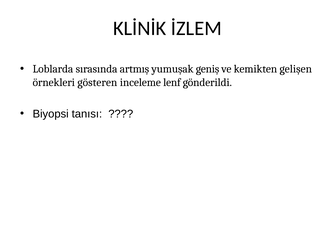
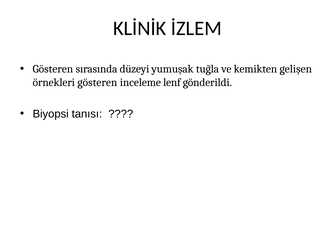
Loblarda: Loblarda -> Gösteren (53, 69)
artmış: artmış -> düzeyi (134, 69)
geniş: geniş -> tuğla (207, 69)
